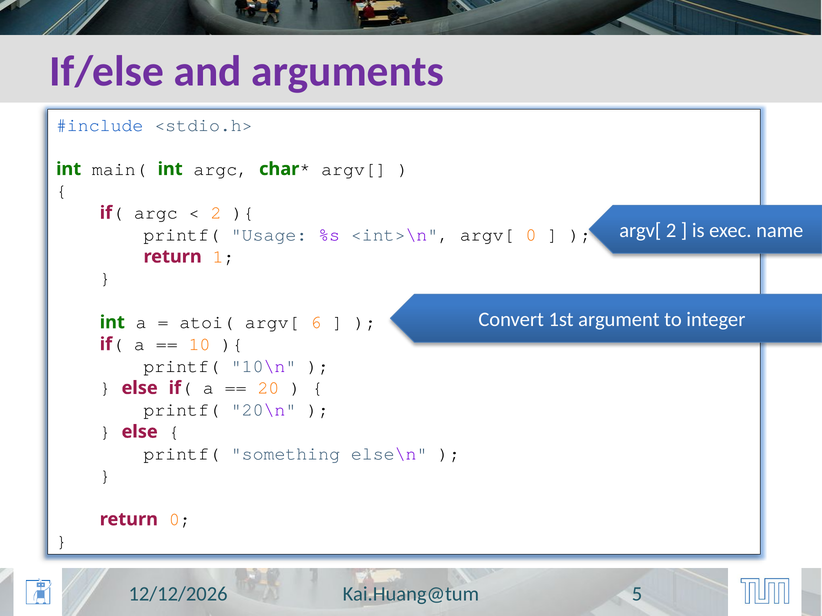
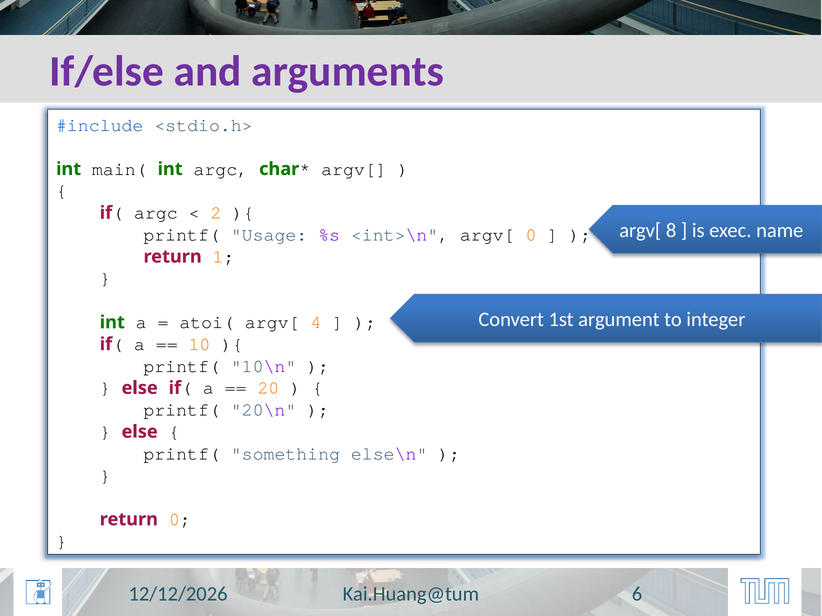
argv[ 2: 2 -> 8 (671, 231)
6: 6 -> 4 (316, 323)
5: 5 -> 6 (637, 595)
